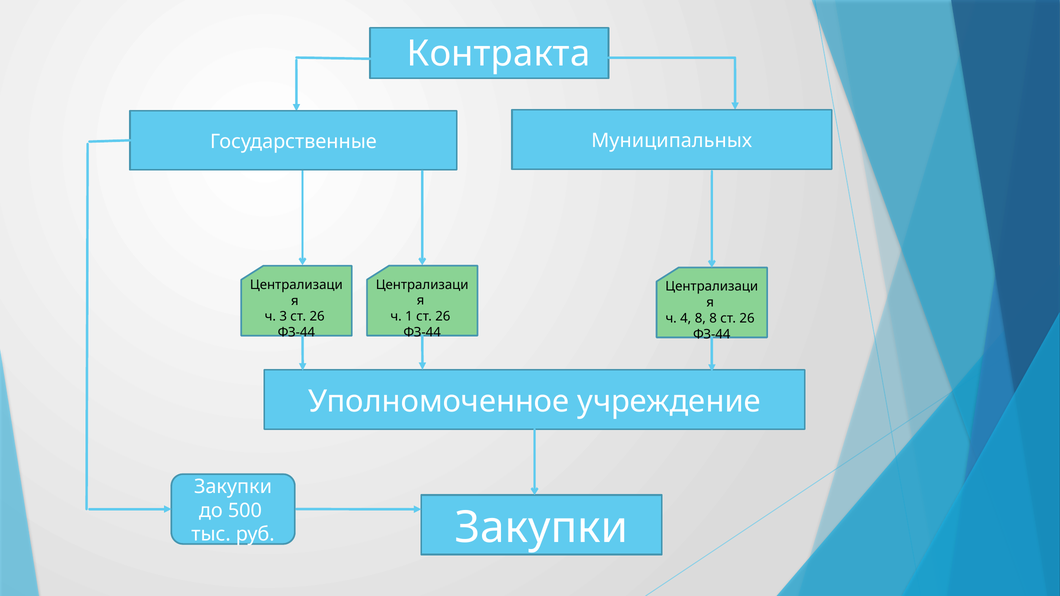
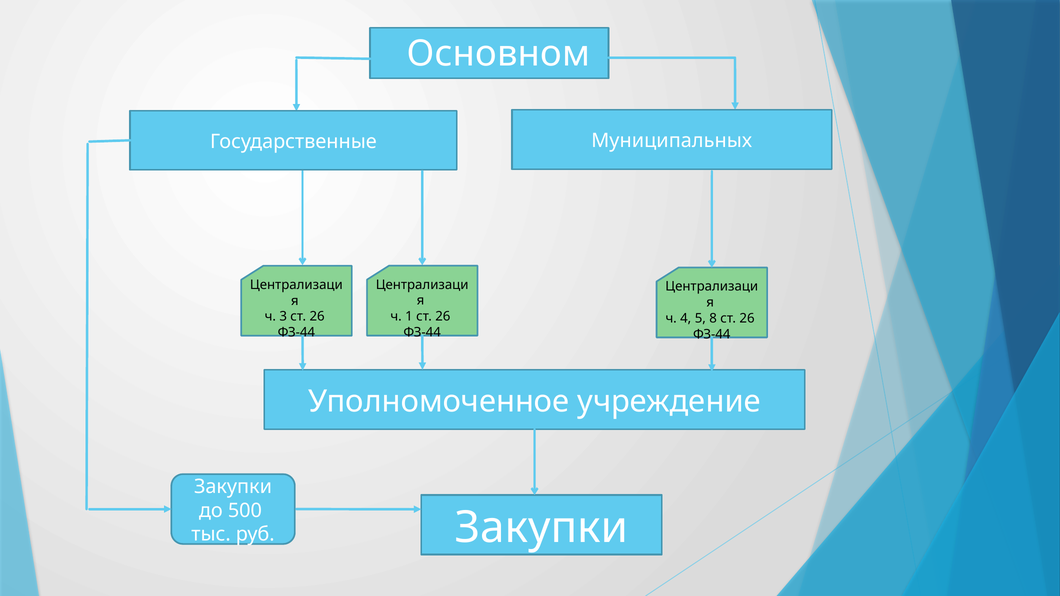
Контракта: Контракта -> Основном (498, 54)
4 8: 8 -> 5 (700, 318)
